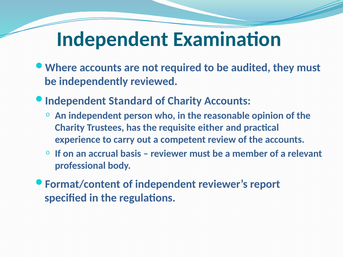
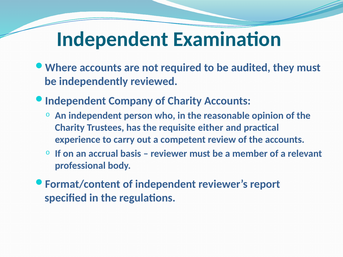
Standard: Standard -> Company (131, 101)
